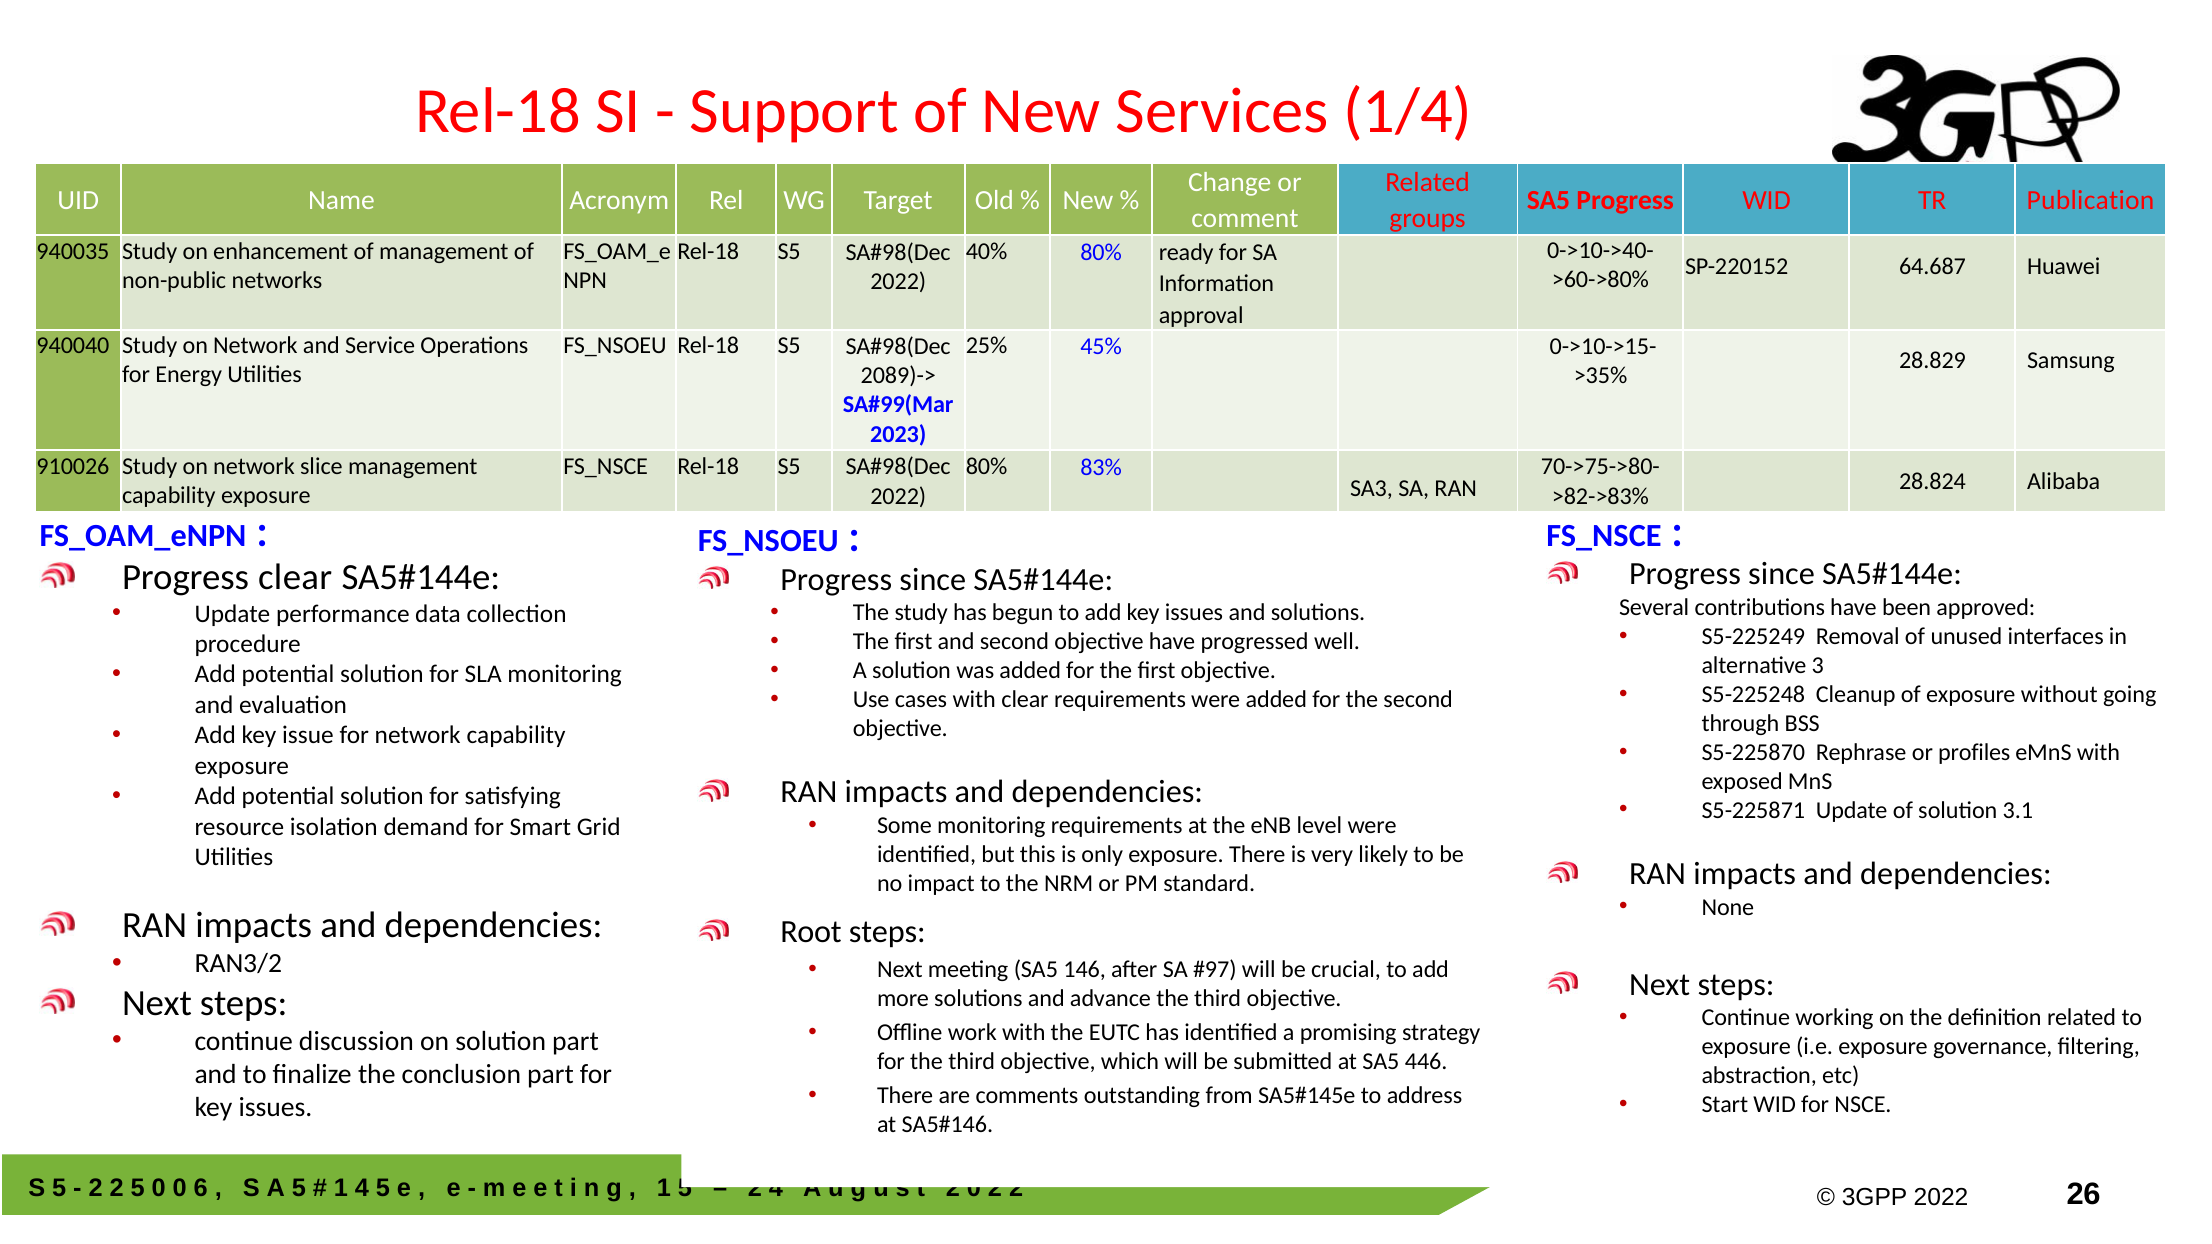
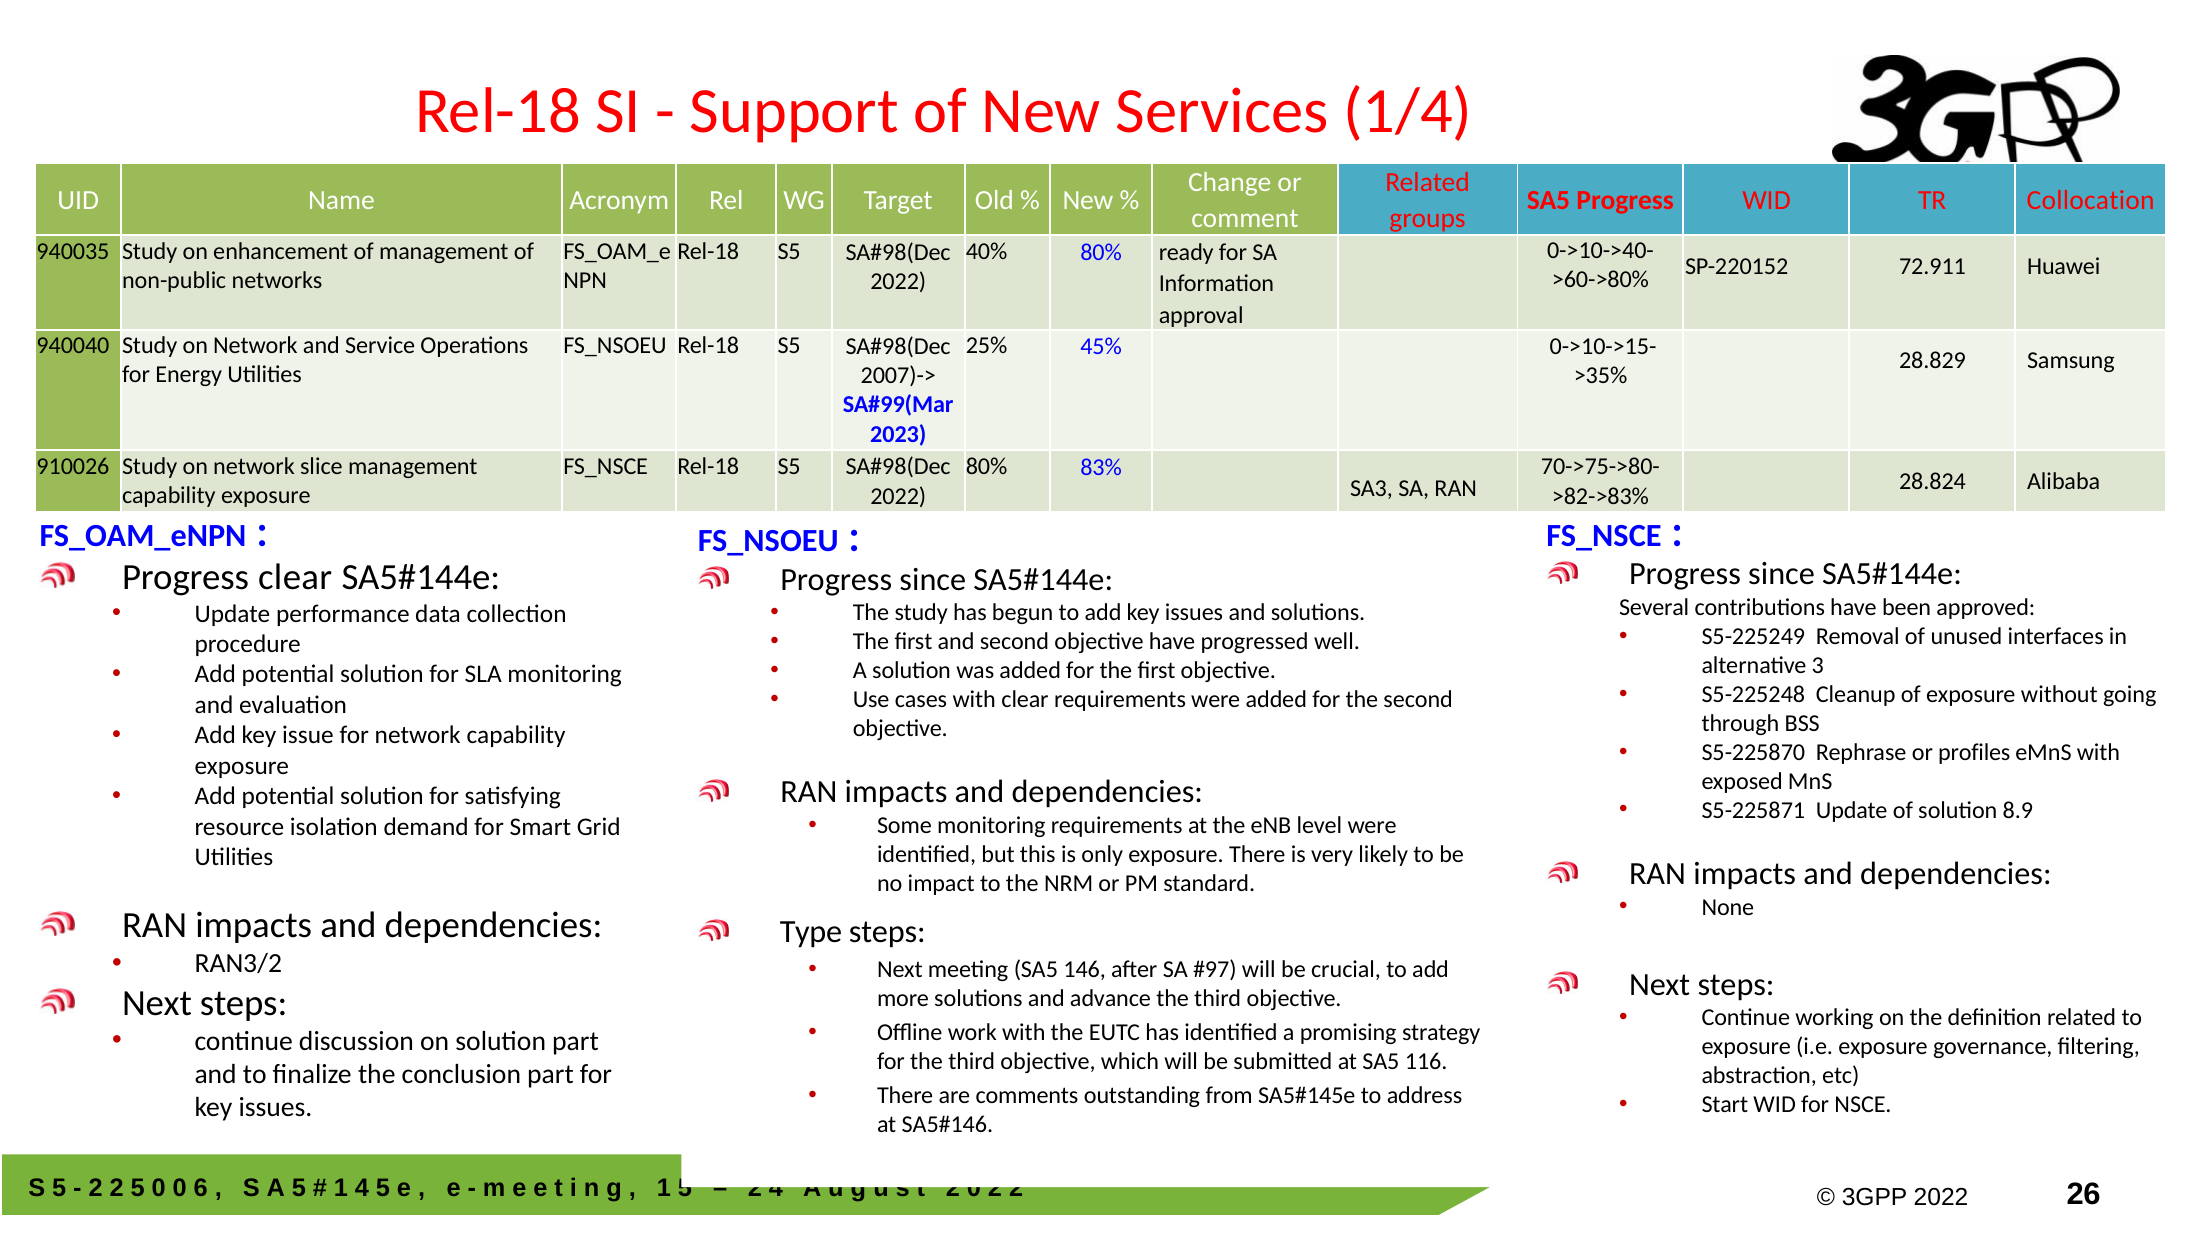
Publication: Publication -> Collocation (2091, 201)
64.687: 64.687 -> 72.911 (1932, 267)
2089)->: 2089)-> -> 2007)-> (898, 376)
3.1: 3.1 -> 8.9 (2018, 811)
Root: Root -> Type (811, 932)
446: 446 -> 116 (1426, 1062)
